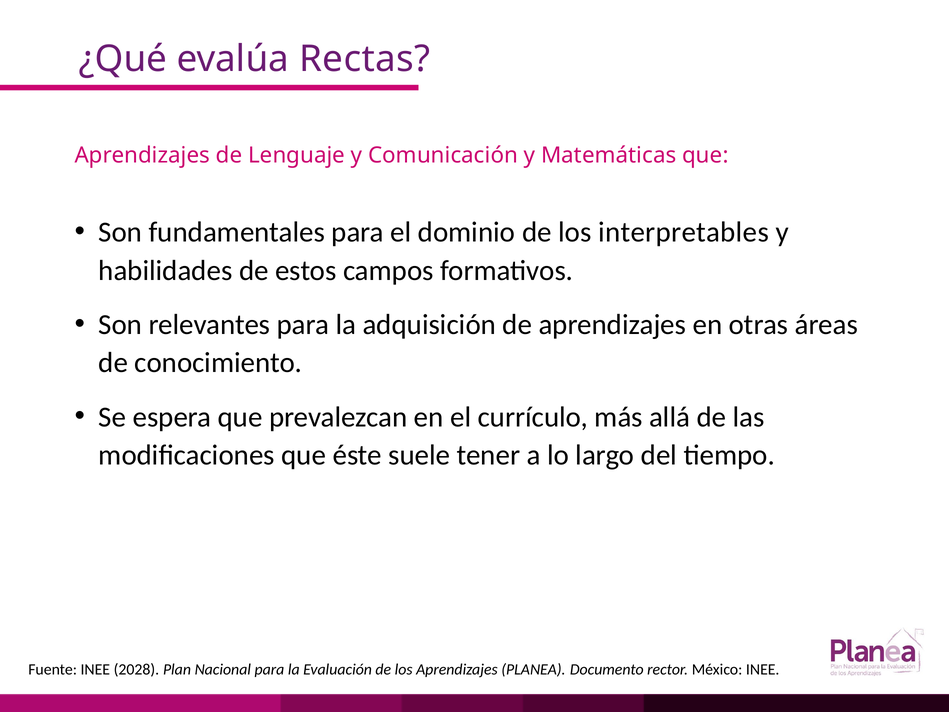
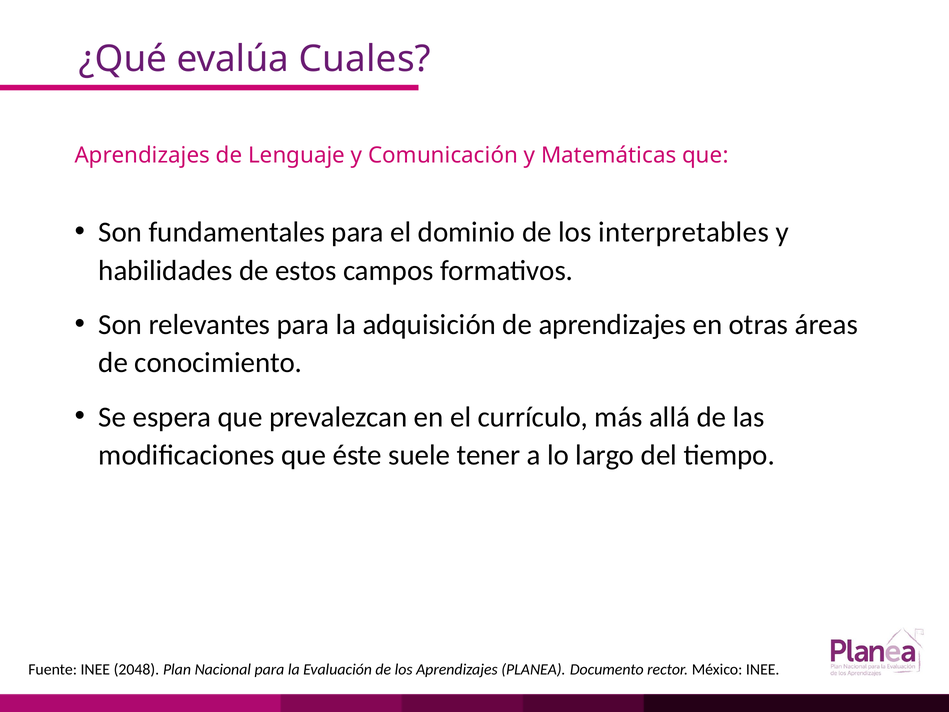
Rectas: Rectas -> Cuales (365, 59)
2028: 2028 -> 2048 (136, 670)
